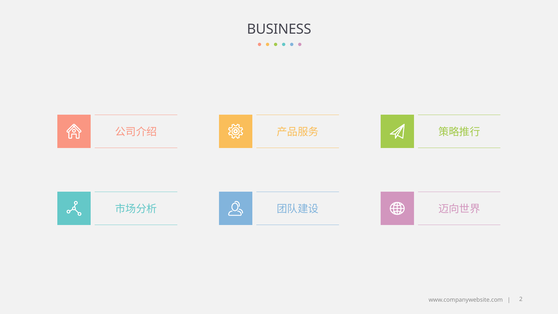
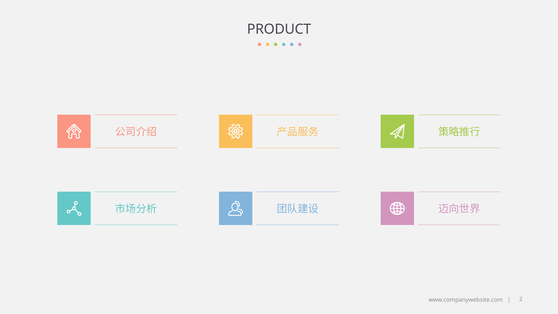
BUSINESS: BUSINESS -> PRODUCT (279, 29)
